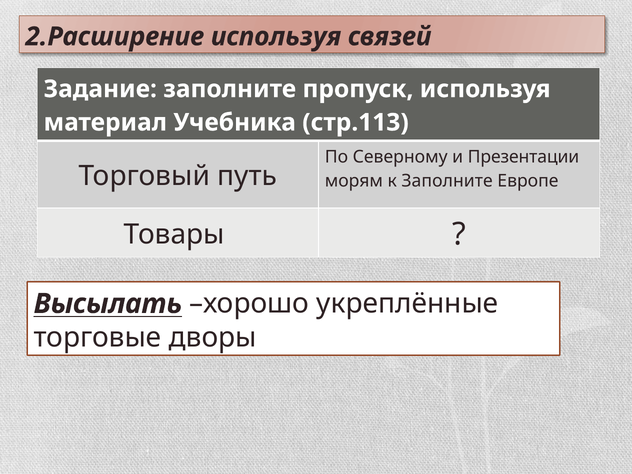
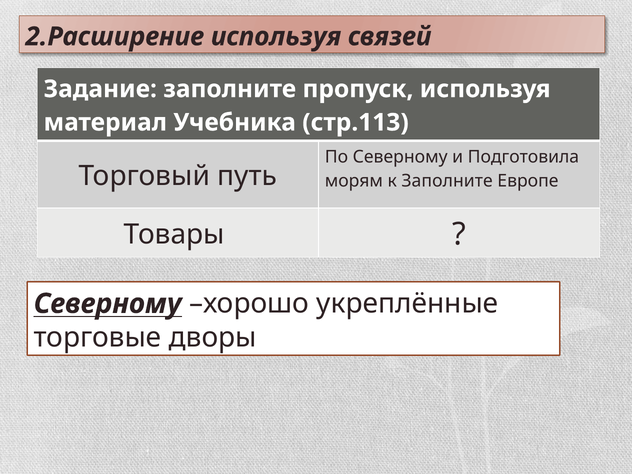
Презентации: Презентации -> Подготовила (523, 157)
Высылать: Высылать -> Северному (108, 304)
